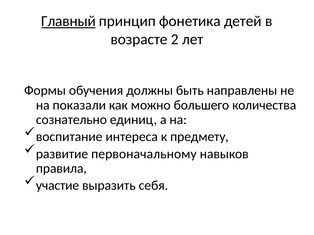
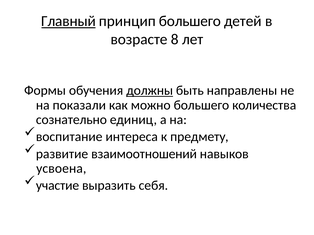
принцип фонетика: фонетика -> большего (190, 21)
2: 2 -> 8 (175, 40)
должны underline: none -> present (150, 91)
первоначальному: первоначальному -> взаимоотношений (144, 154)
правила: правила -> усвоена (61, 169)
